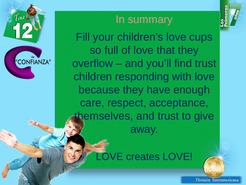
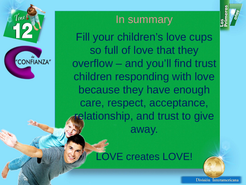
themselves: themselves -> relationship (104, 116)
